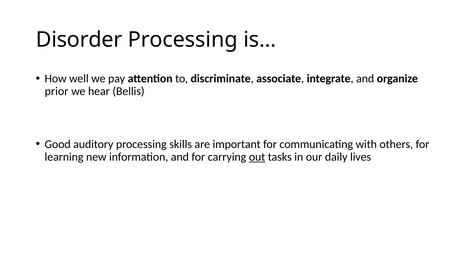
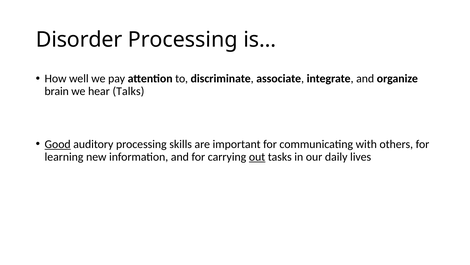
prior: prior -> brain (57, 91)
Bellis: Bellis -> Talks (128, 91)
Good underline: none -> present (58, 144)
